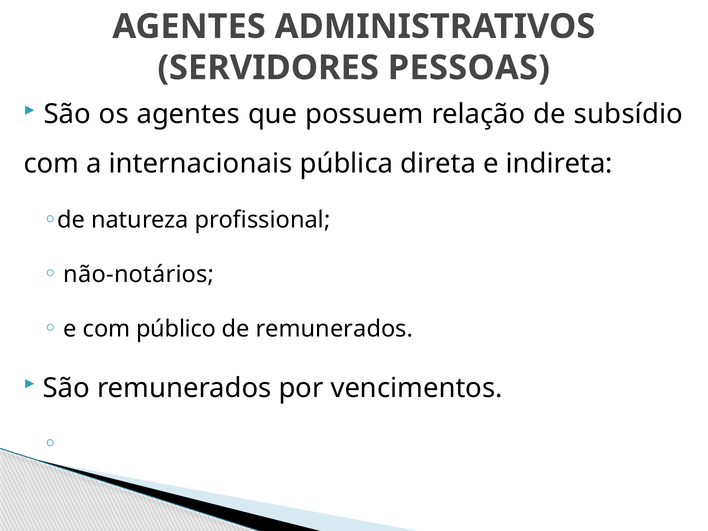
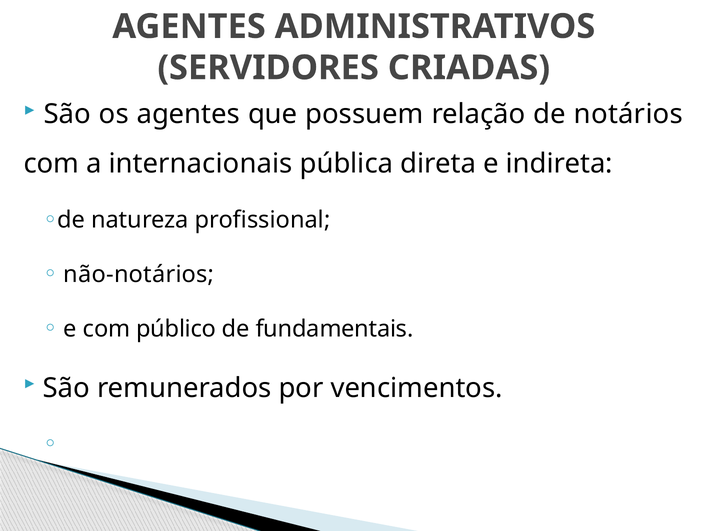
PESSOAS: PESSOAS -> CRIADAS (469, 68)
subsídio: subsídio -> notários (628, 114)
de remunerados: remunerados -> fundamentais (334, 329)
